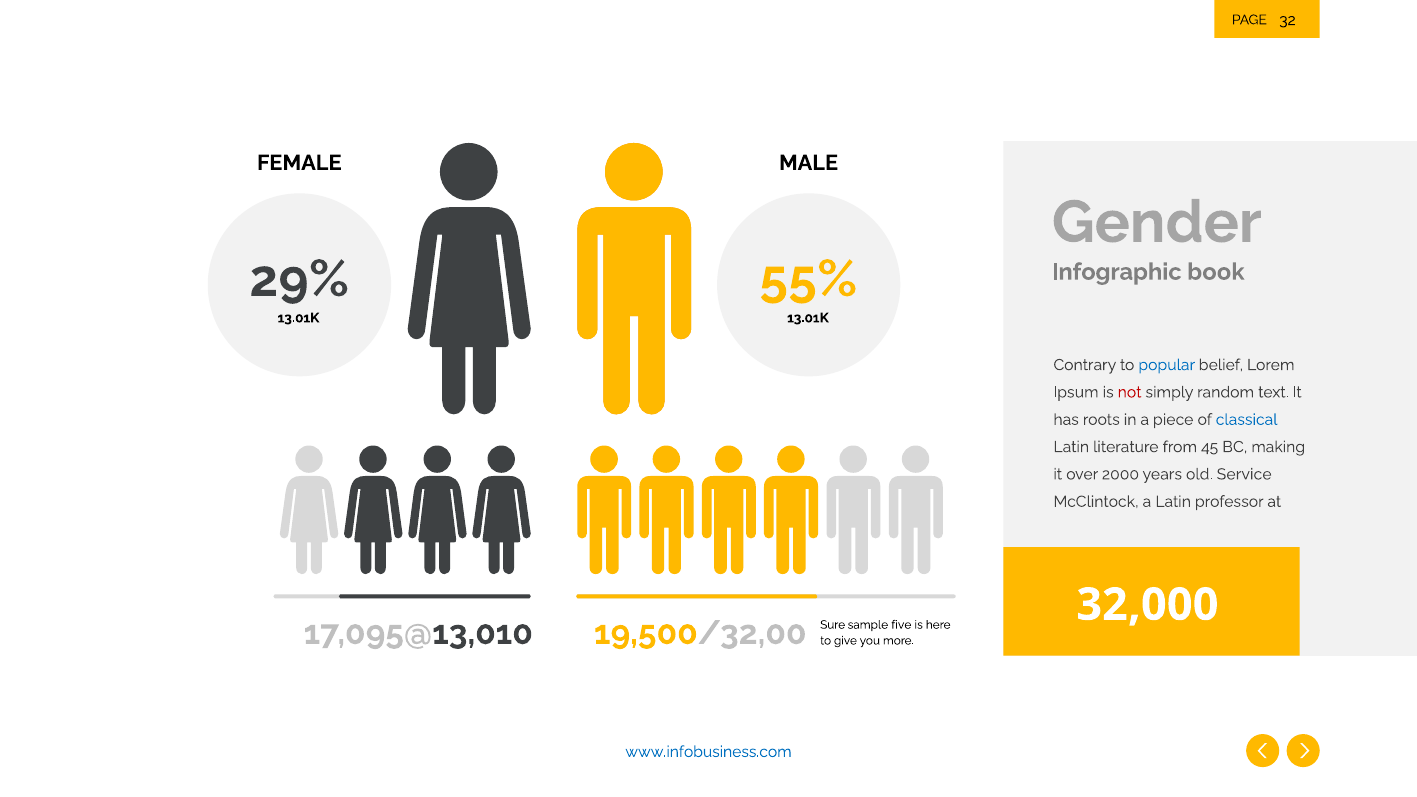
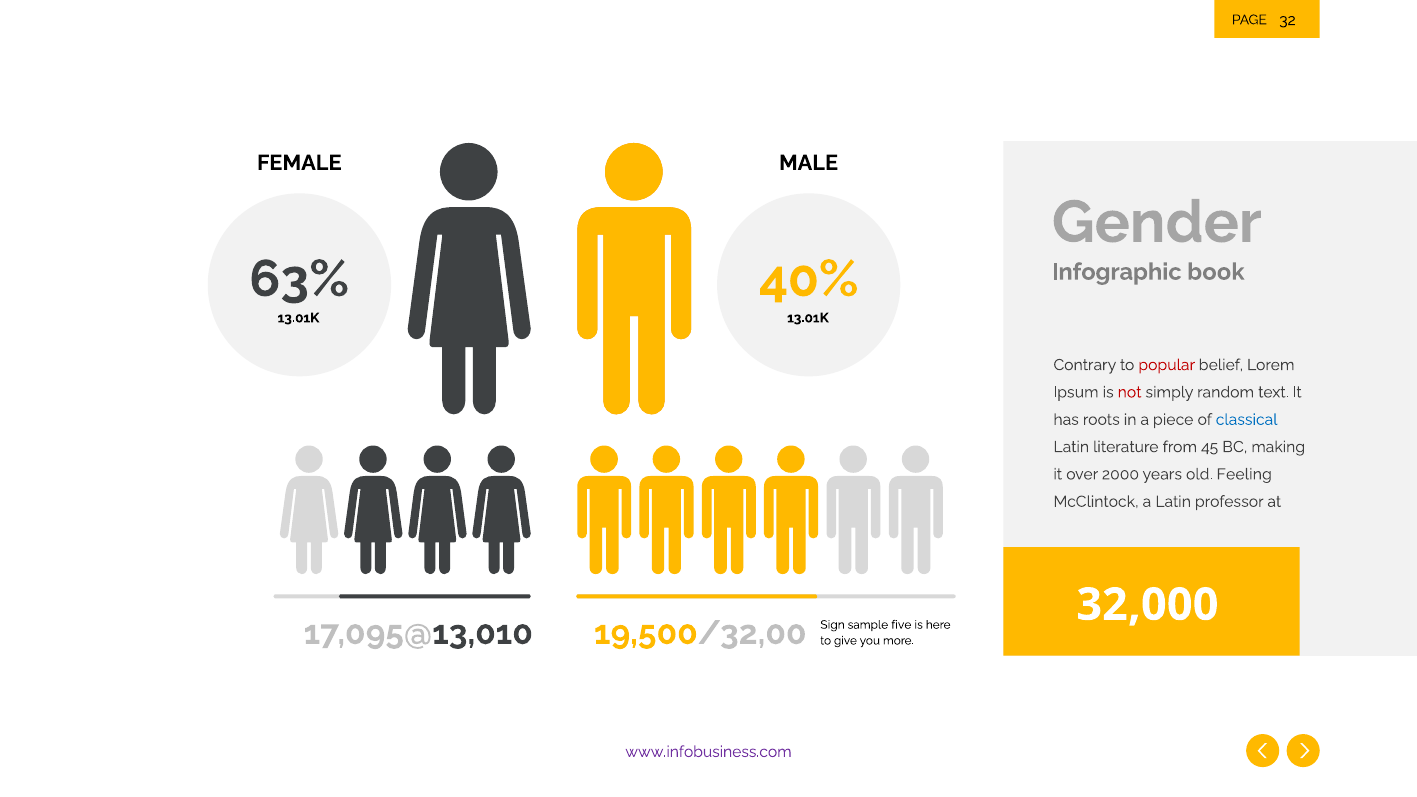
29%: 29% -> 63% (299, 279)
55%: 55% -> 40% (809, 279)
popular colour: blue -> red (1167, 365)
Service: Service -> Feeling (1244, 474)
Sure: Sure -> Sign (833, 625)
www.infobusiness.com colour: blue -> purple (708, 752)
